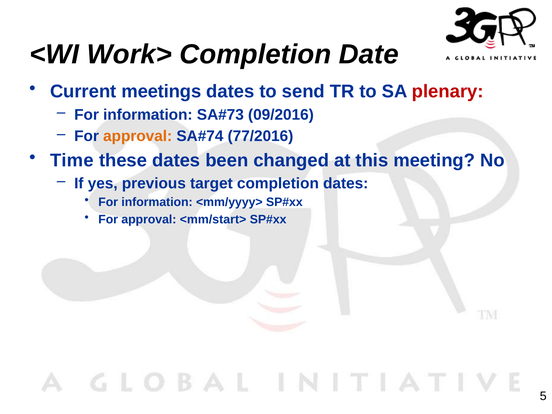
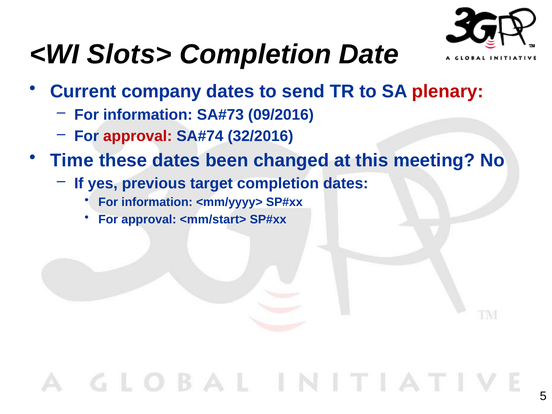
Work>: Work> -> Slots> (129, 54)
meetings: meetings -> company (161, 92)
approval colour: orange -> red (138, 136)
77/2016: 77/2016 -> 32/2016 (260, 136)
